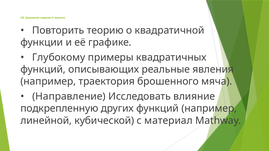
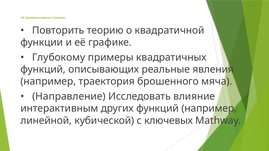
подкрепленную: подкрепленную -> интерактивным (59, 109)
материал: материал -> ключевых (169, 121)
